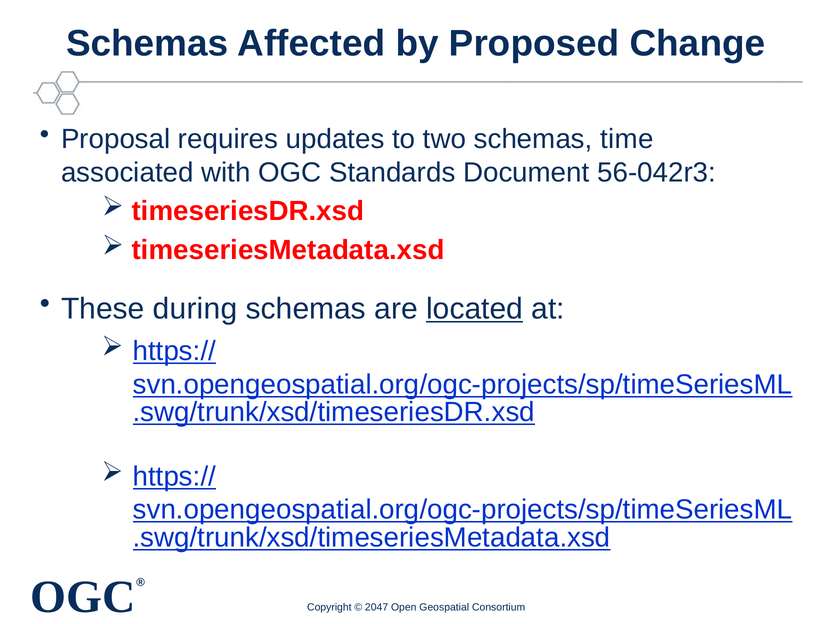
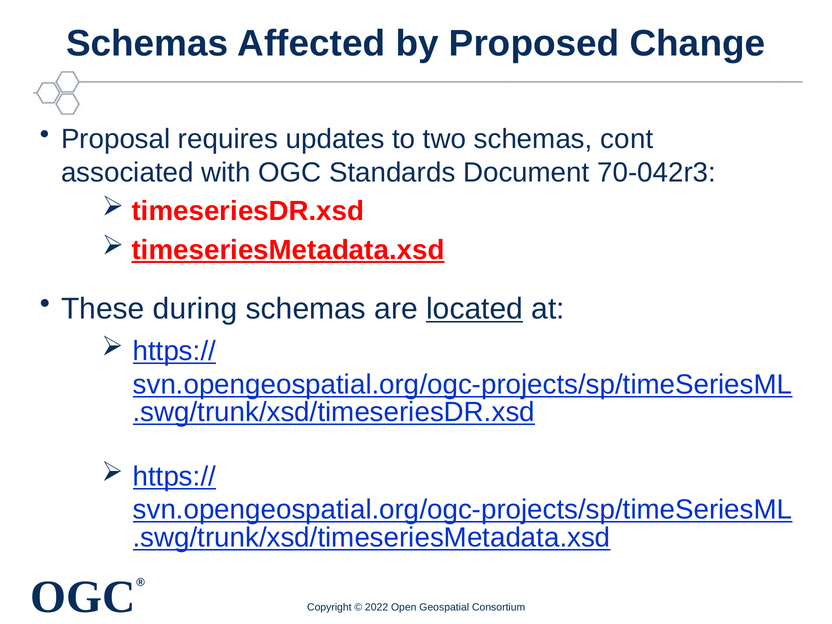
time: time -> cont (627, 139)
56-042r3: 56-042r3 -> 70-042r3 (657, 172)
timeseriesMetadata.xsd underline: none -> present (288, 250)
2047: 2047 -> 2022 (377, 607)
